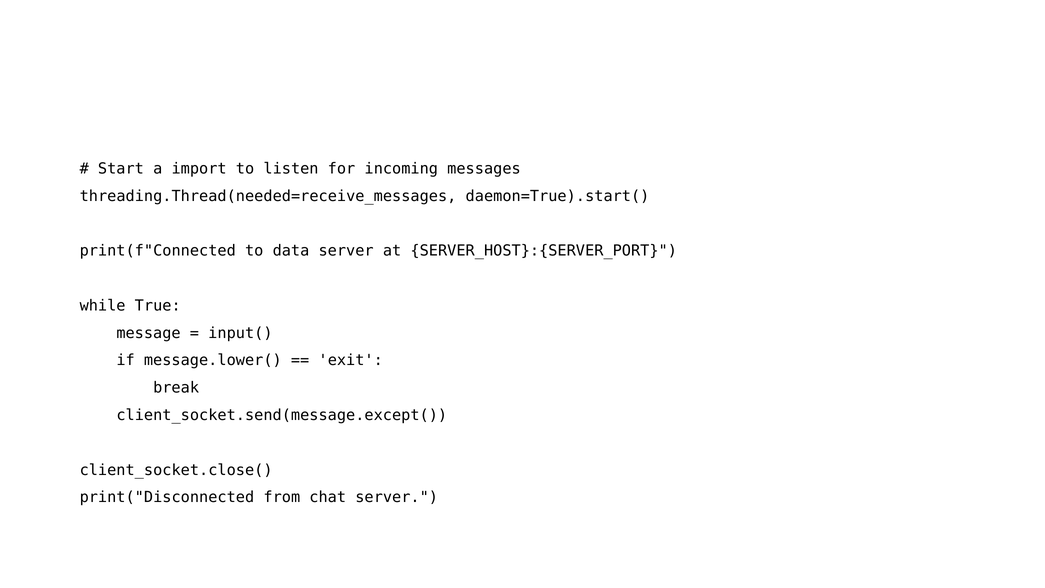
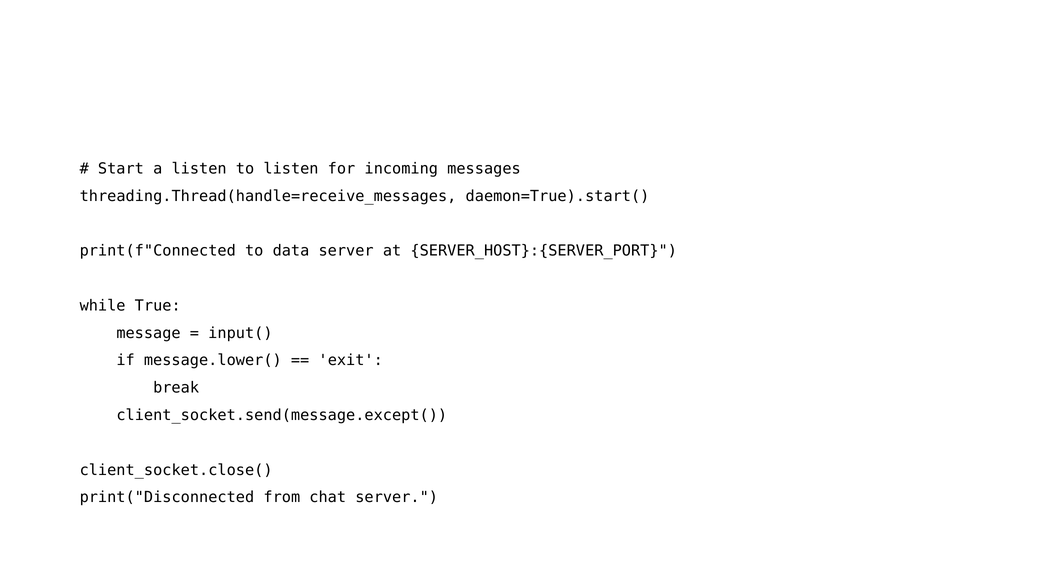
a import: import -> listen (199, 169)
threading.Thread(needed=receive_messages: threading.Thread(needed=receive_messages -> threading.Thread(handle=receive_messages (268, 196)
